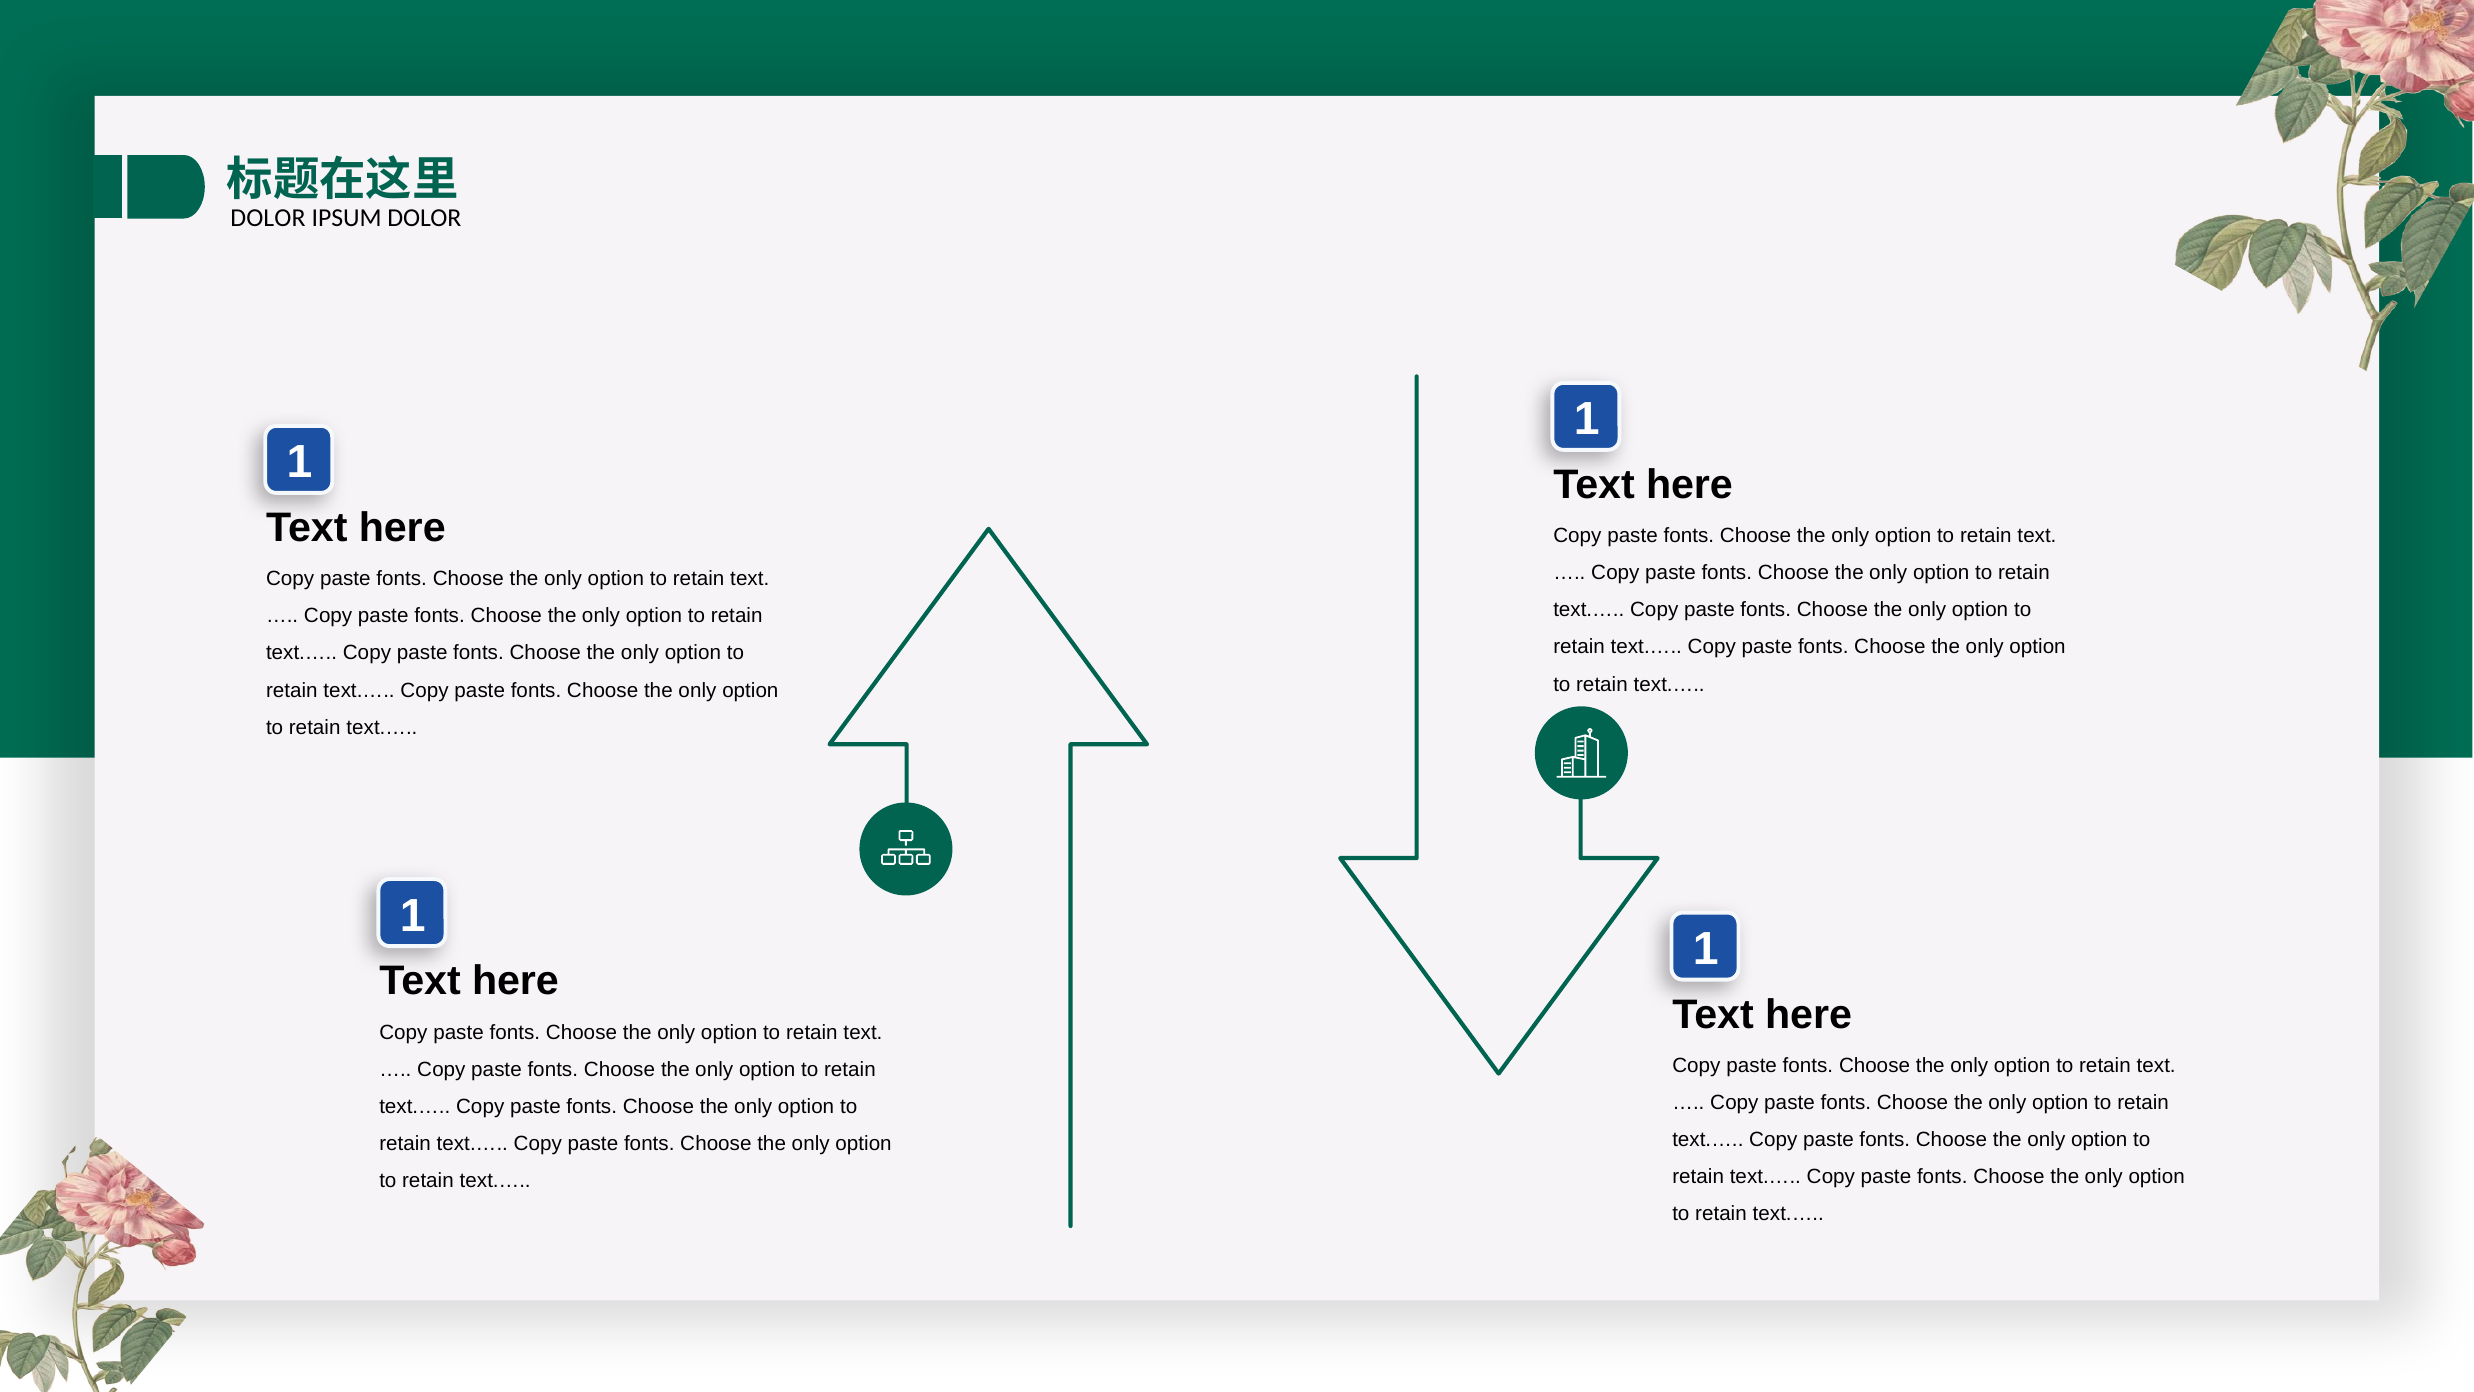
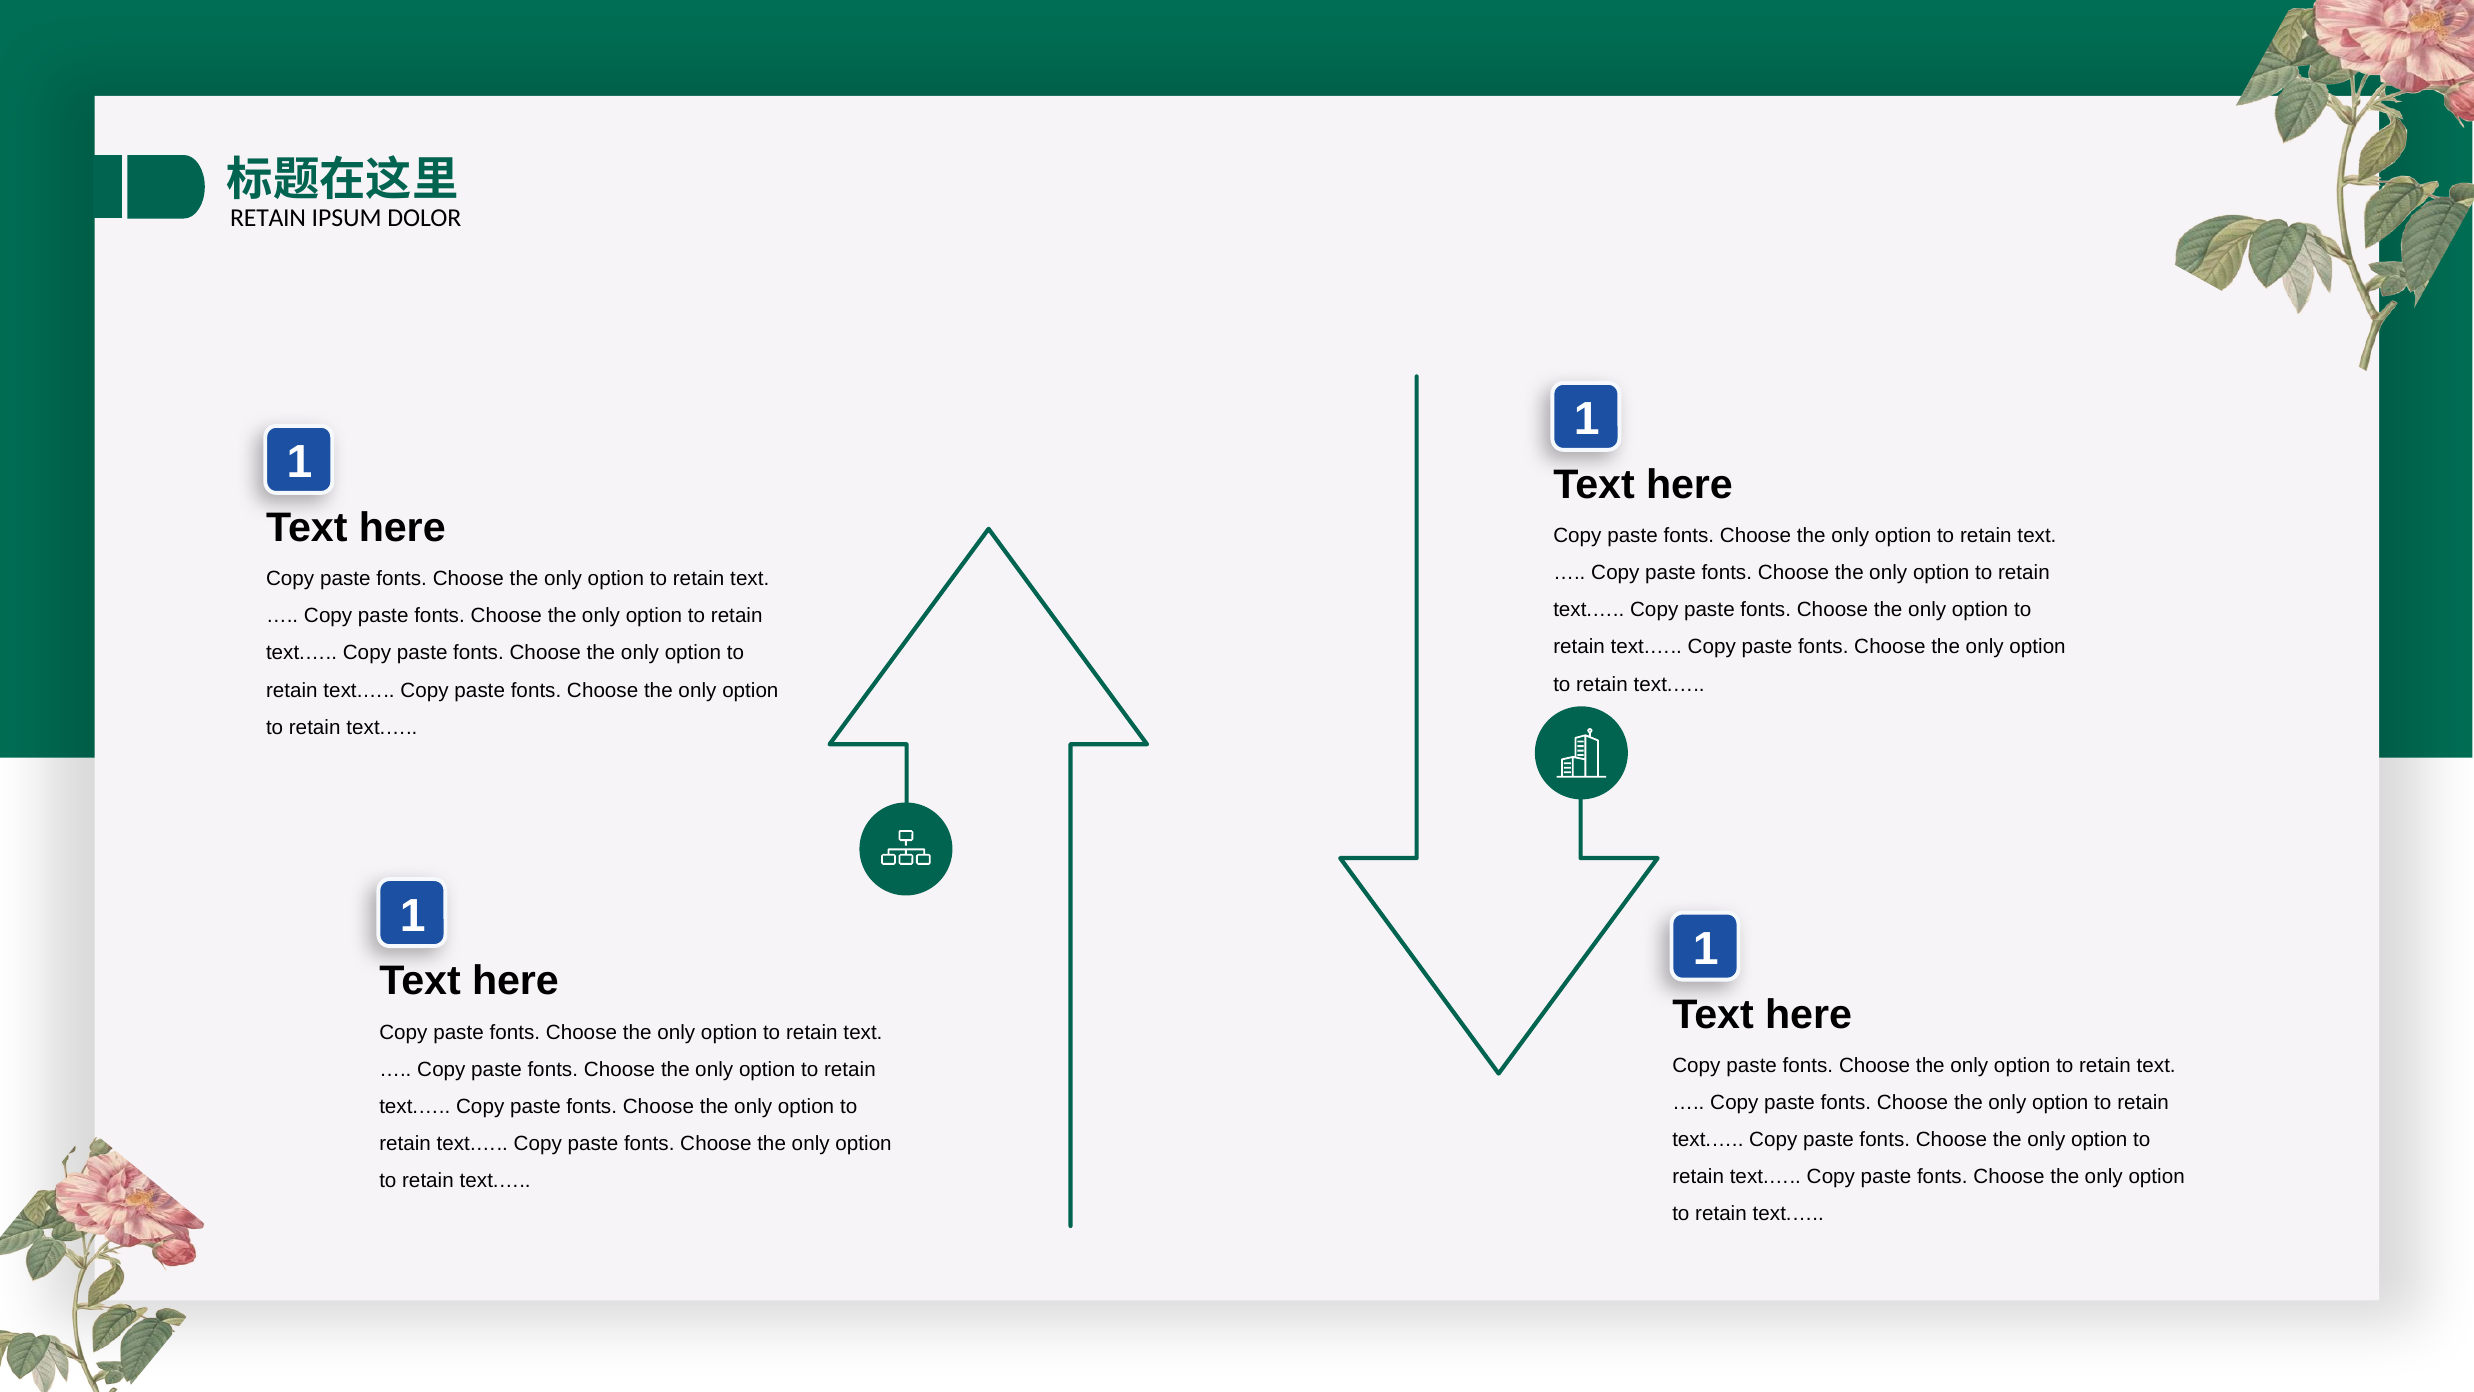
DOLOR: DOLOR -> RETAIN (268, 218)
